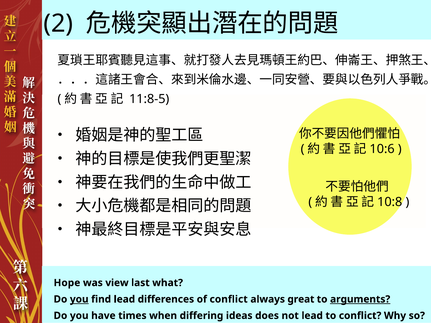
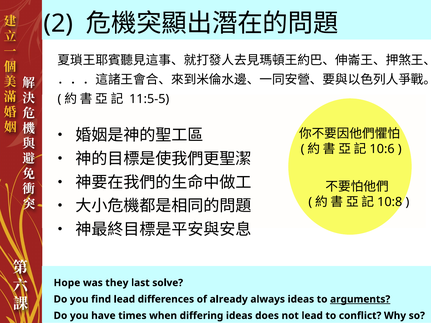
11:8-5: 11:8-5 -> 11:5-5 (149, 99)
view: view -> they (117, 283)
what: what -> solve (168, 283)
you underline: present -> none (79, 299)
of conflict: conflict -> already (229, 299)
always great: great -> ideas (301, 299)
